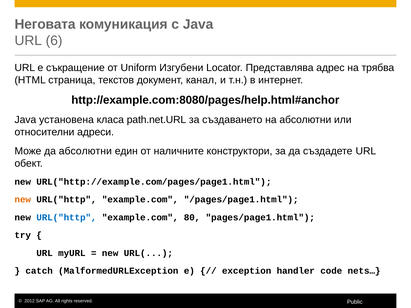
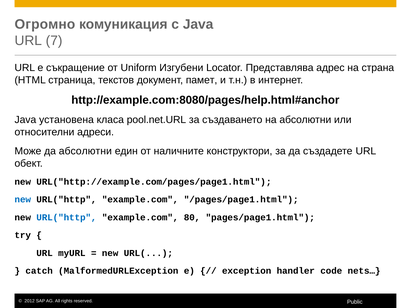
Неговата: Неговата -> Огромно (45, 24)
6: 6 -> 7 (54, 41)
трябва: трябва -> страна (378, 68)
канал: канал -> памет (202, 80)
path.net.URL: path.net.URL -> pool.net.URL (156, 120)
new colour: orange -> blue (23, 200)
